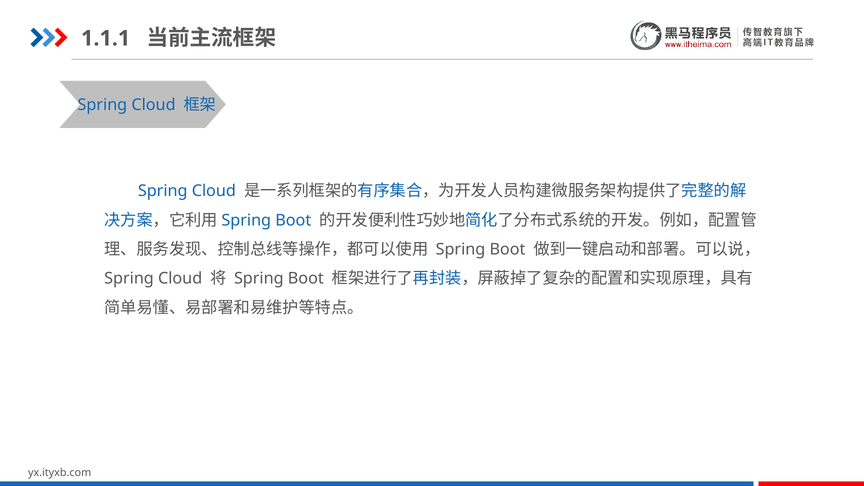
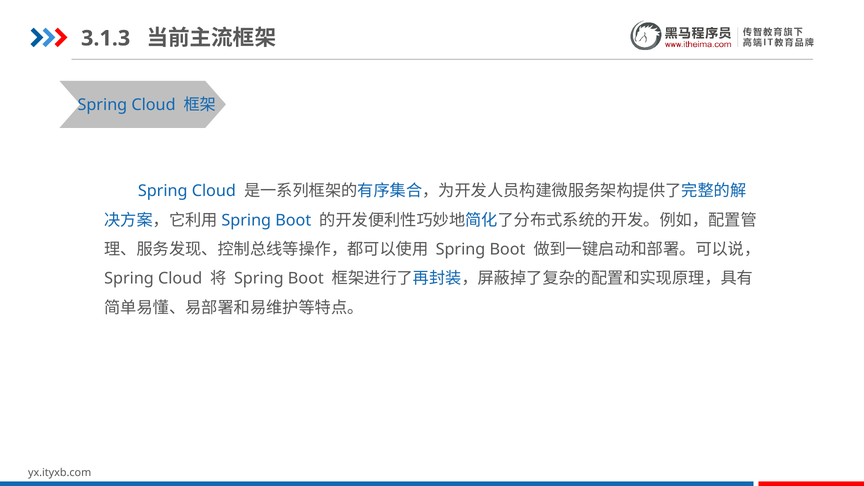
1.1.1: 1.1.1 -> 3.1.3 (106, 38)
